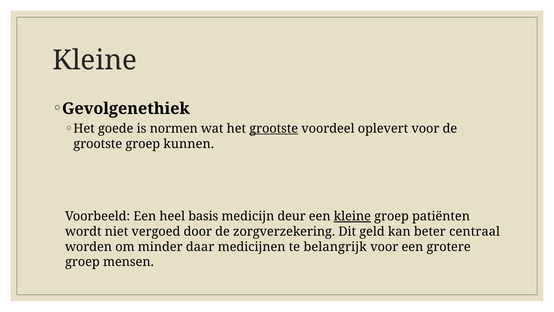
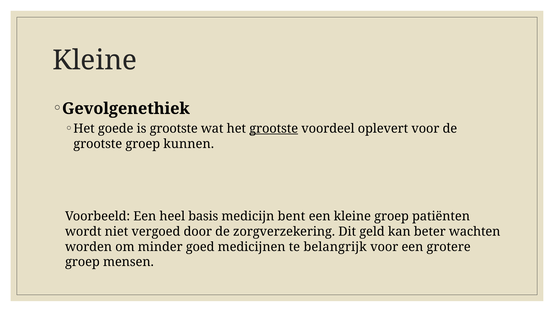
is normen: normen -> grootste (174, 128)
deur: deur -> bent (291, 216)
kleine underline: present -> none (352, 216)
centraal: centraal -> wachten (475, 231)
daar: daar -> goed (200, 247)
